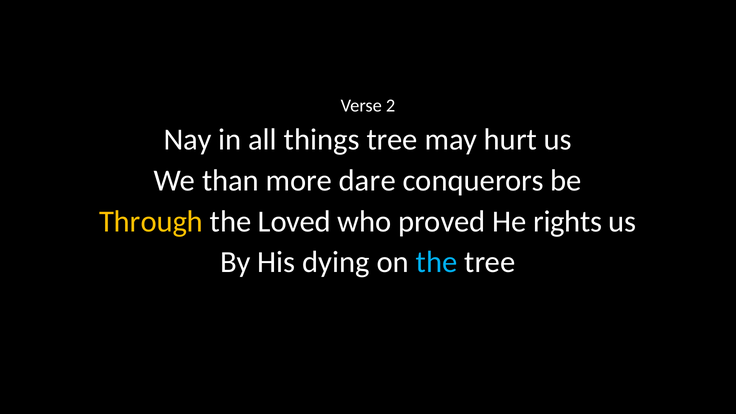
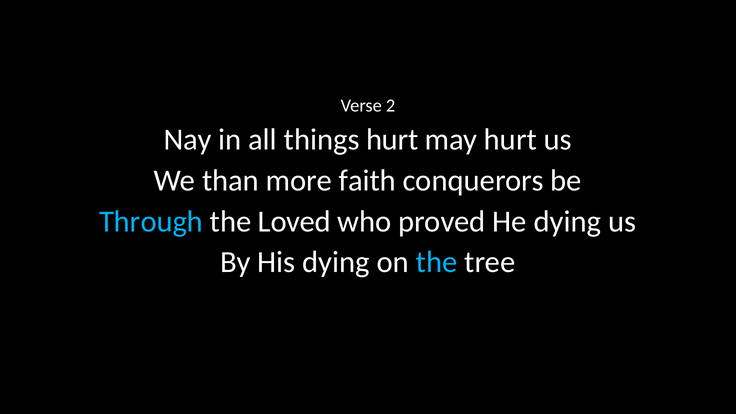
things tree: tree -> hurt (392, 140)
dare: dare -> faith (367, 181)
Through colour: yellow -> light blue (151, 221)
He rights: rights -> dying (567, 221)
